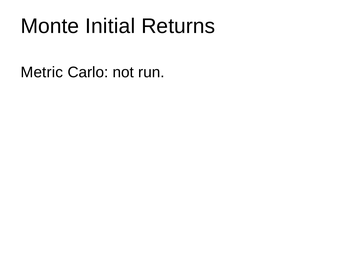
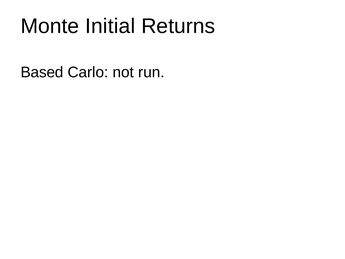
Metric: Metric -> Based (42, 72)
